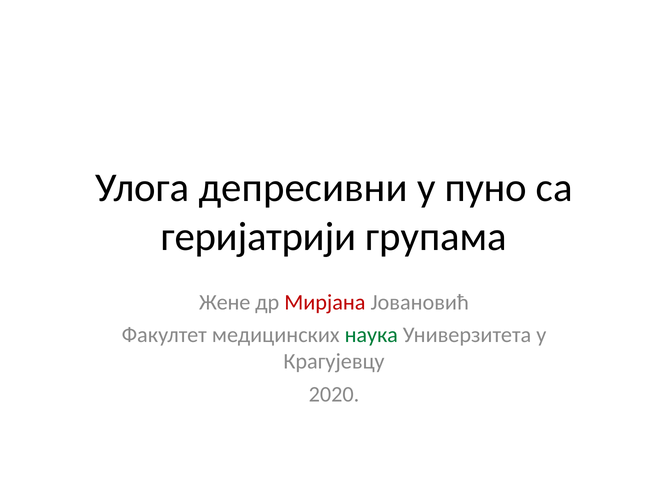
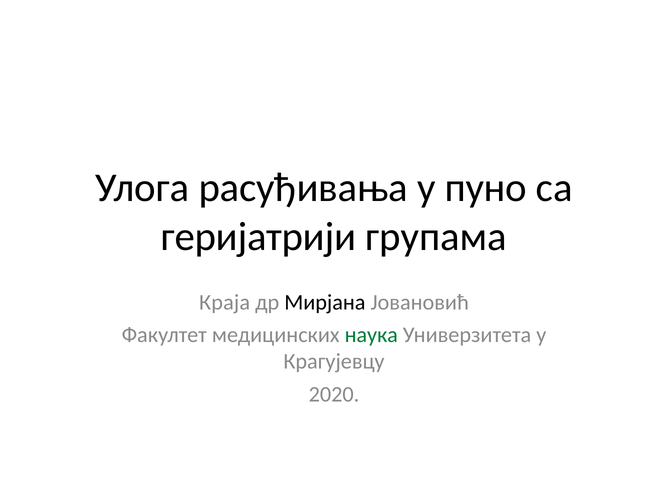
депресивни: депресивни -> расуђивања (303, 188)
Жене: Жене -> Краја (225, 302)
Мирјана colour: red -> black (325, 302)
